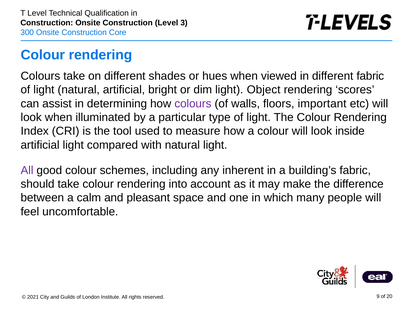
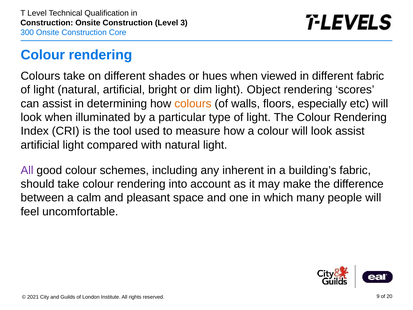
colours colour: purple -> orange (193, 104)
important: important -> especially (322, 104)
look inside: inside -> assist (350, 131)
